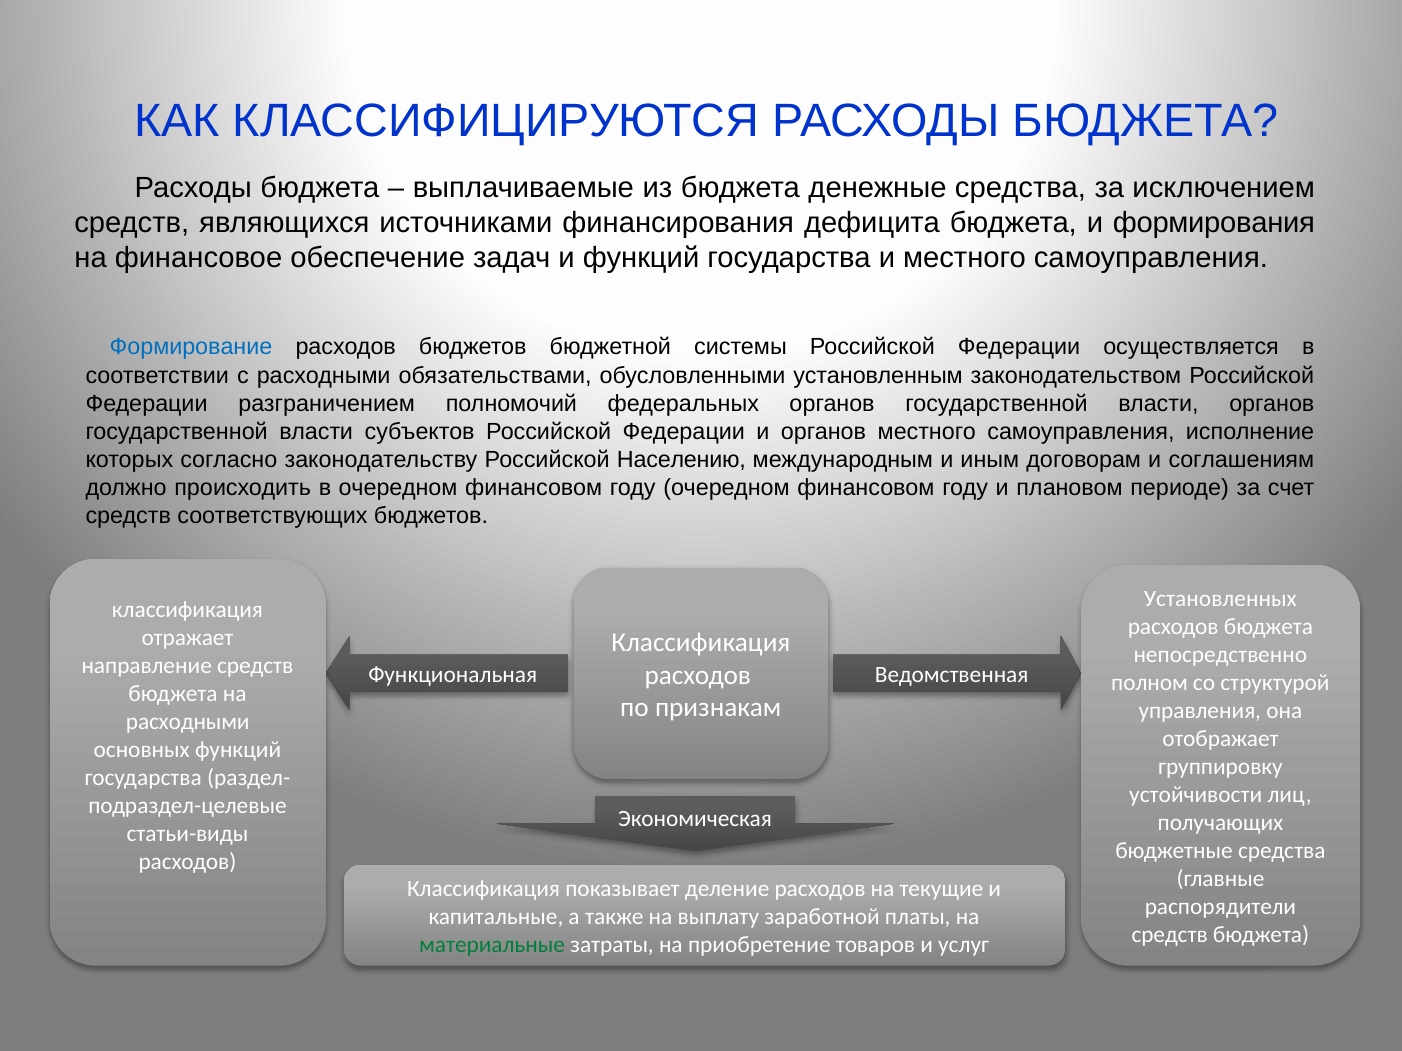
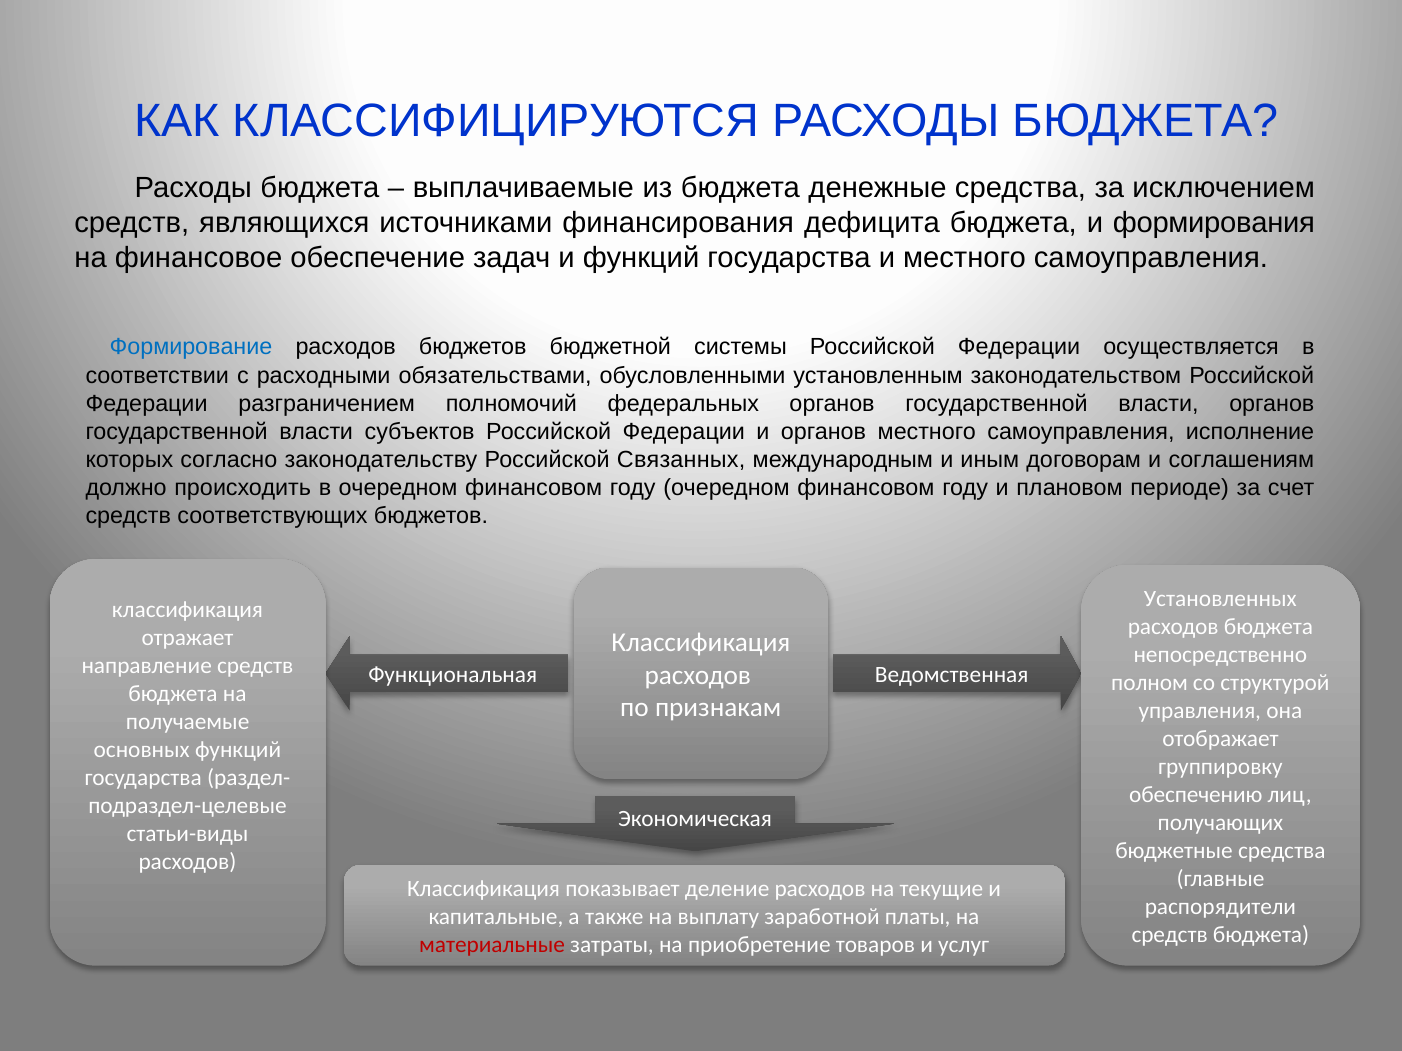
Населению: Населению -> Связанных (681, 460)
расходными: расходными -> получаемые (188, 722)
устойчивости: устойчивости -> обеспечению (1196, 795)
материальные colour: green -> red (492, 945)
